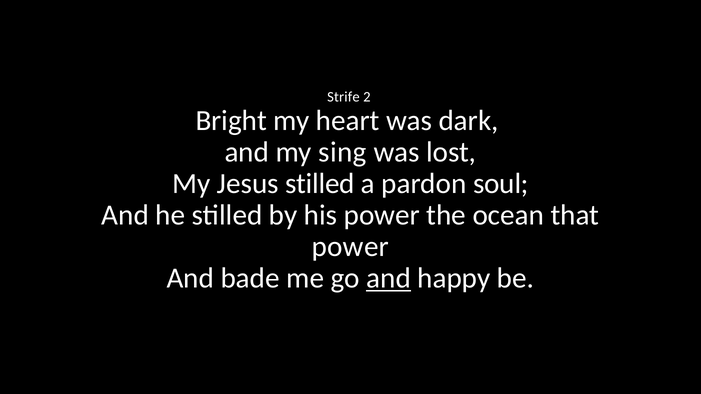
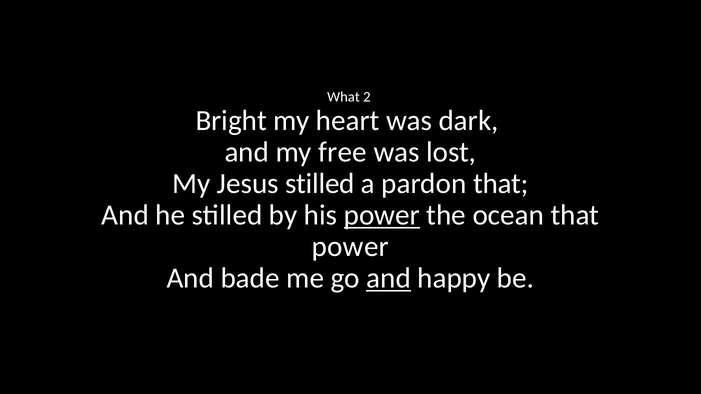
Strife: Strife -> What (343, 97)
sing: sing -> free (343, 152)
pardon soul: soul -> that (501, 184)
power underline: none -> present (382, 215)
